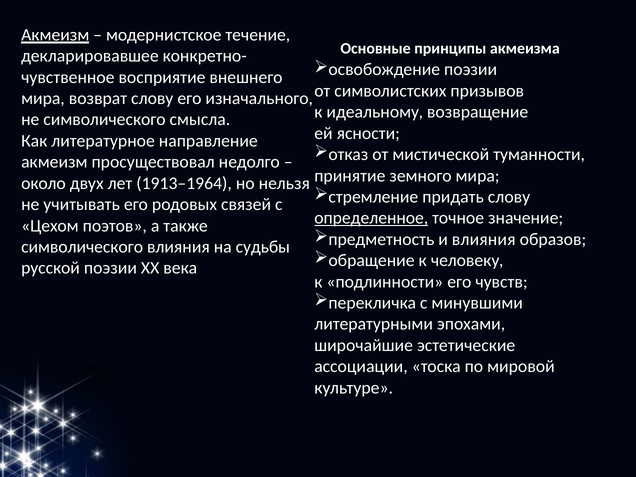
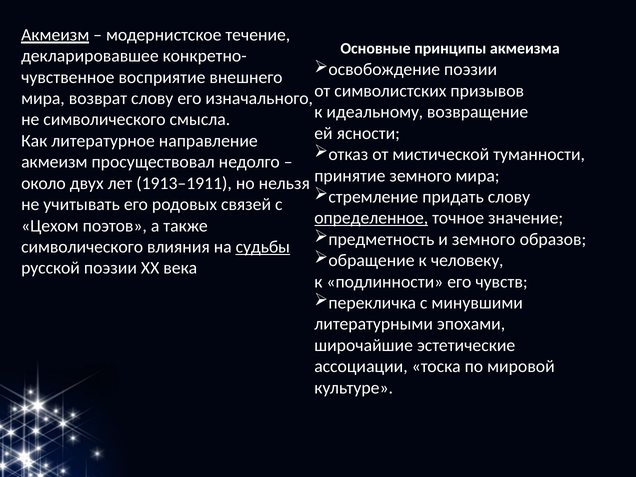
1913–1964: 1913–1964 -> 1913–1911 (184, 183)
и влияния: влияния -> земного (484, 239)
судьбы underline: none -> present (263, 247)
